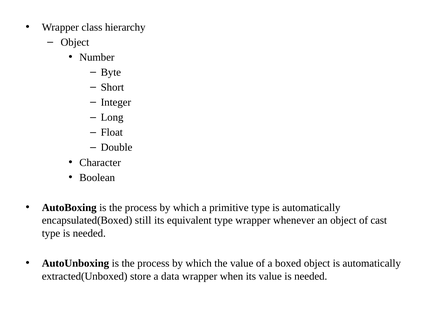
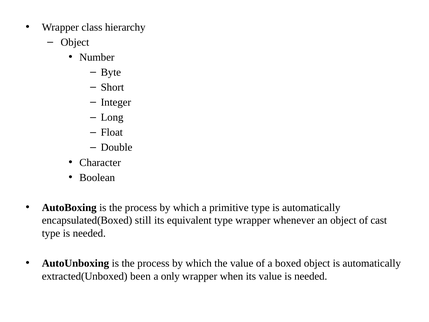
store: store -> been (140, 276)
data: data -> only (170, 276)
